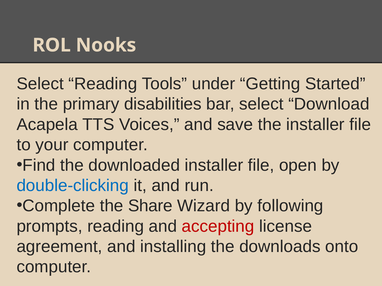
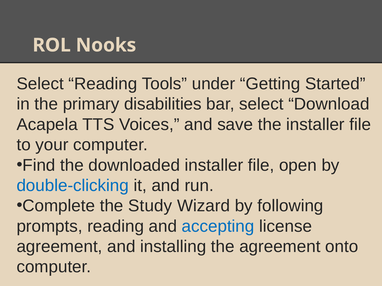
Share: Share -> Study (150, 206)
accepting colour: red -> blue (218, 227)
the downloads: downloads -> agreement (280, 247)
